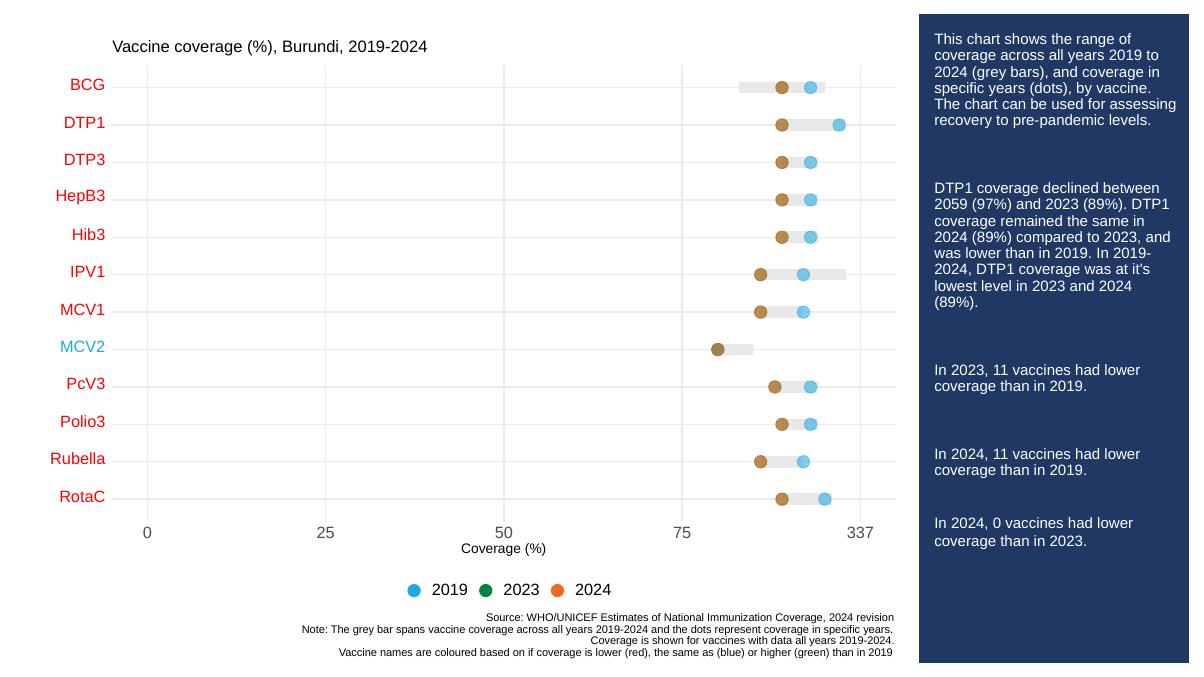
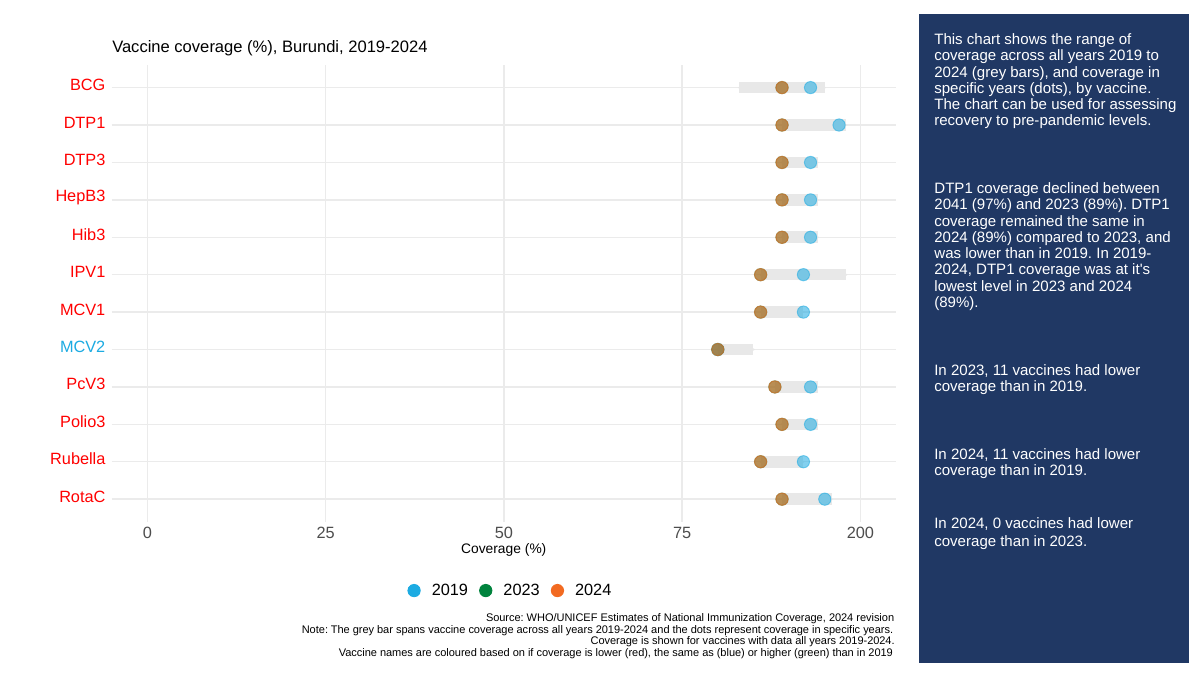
2059: 2059 -> 2041 (951, 205)
337: 337 -> 200 (860, 533)
